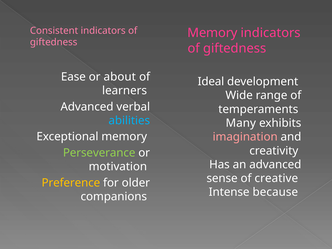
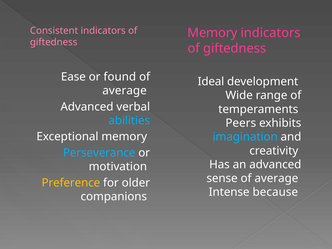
about: about -> found (120, 77)
learners: learners -> average (125, 91)
Many: Many -> Peers (241, 123)
imagination colour: pink -> light blue (245, 137)
Perseverance colour: light green -> light blue (99, 153)
sense of creative: creative -> average (276, 178)
